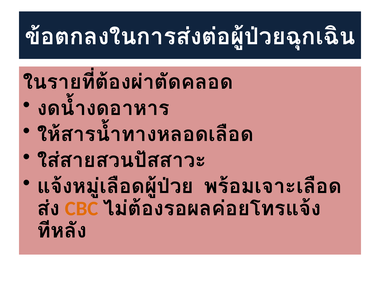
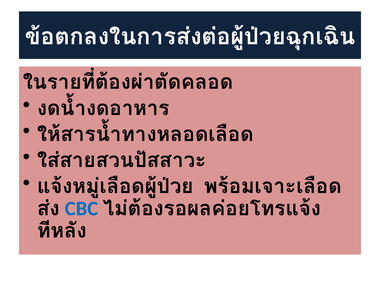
CBC colour: orange -> blue (82, 208)
